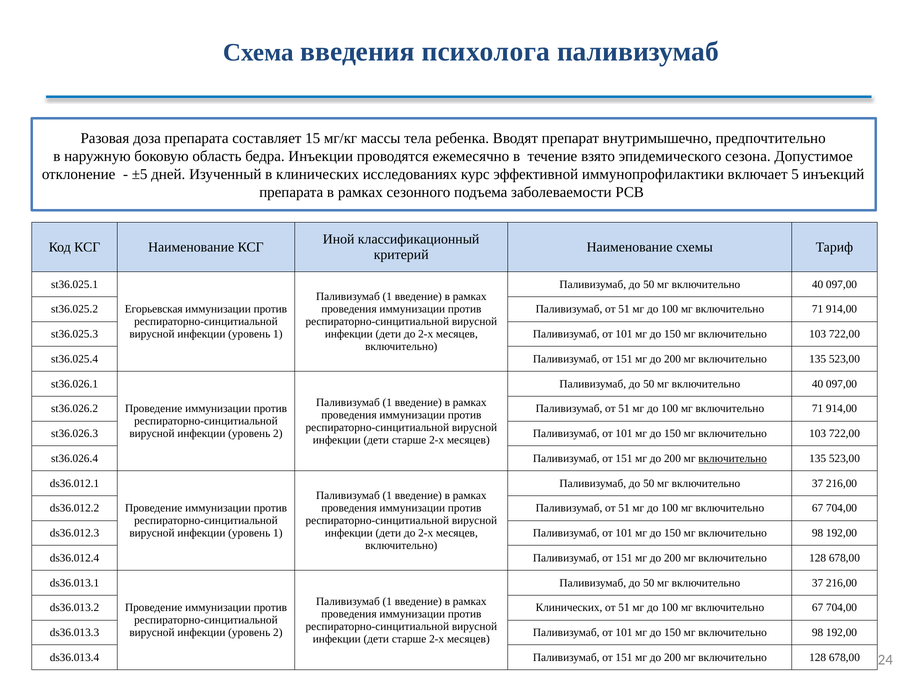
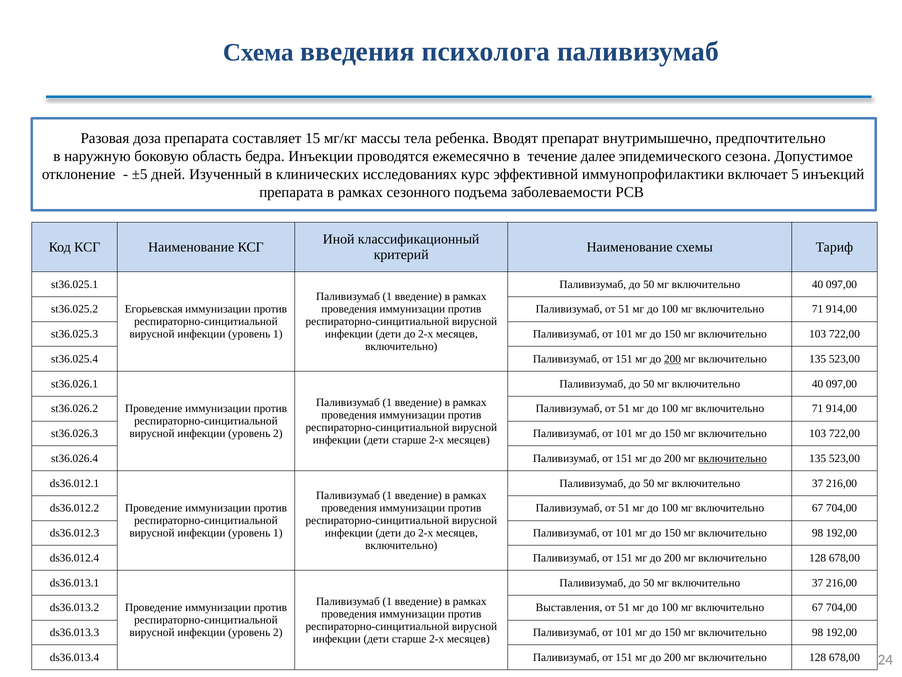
взято: взято -> далее (598, 156)
200 underline: none -> present (672, 359)
ds36.013.2 Клинических: Клинических -> Выставления (569, 607)
